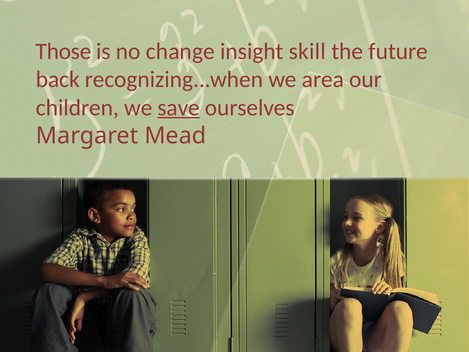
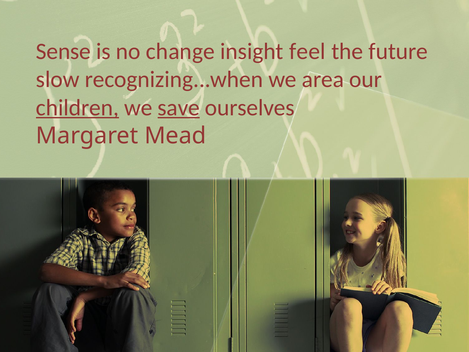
Those: Those -> Sense (63, 51)
skill: skill -> feel (307, 51)
back: back -> slow (58, 79)
children underline: none -> present (77, 108)
